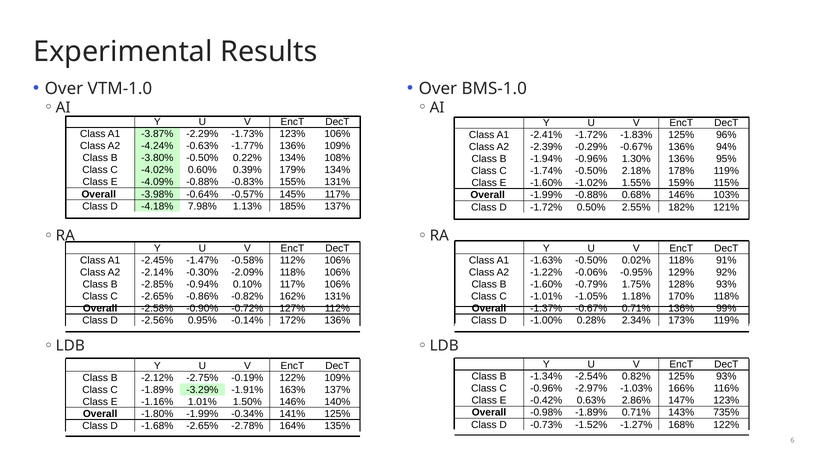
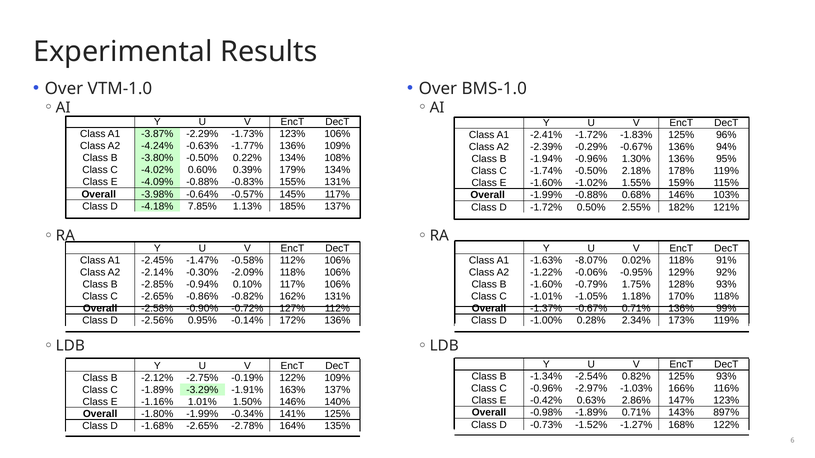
7.98%: 7.98% -> 7.85% (202, 206)
-1.63% -0.50%: -0.50% -> -8.07% (591, 260)
735%: 735% -> 897% (726, 413)
